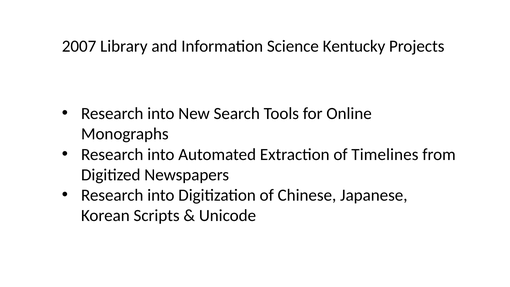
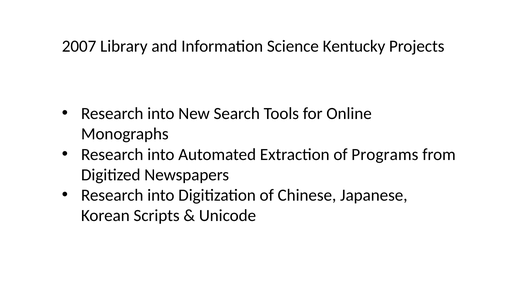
Timelines: Timelines -> Programs (385, 154)
